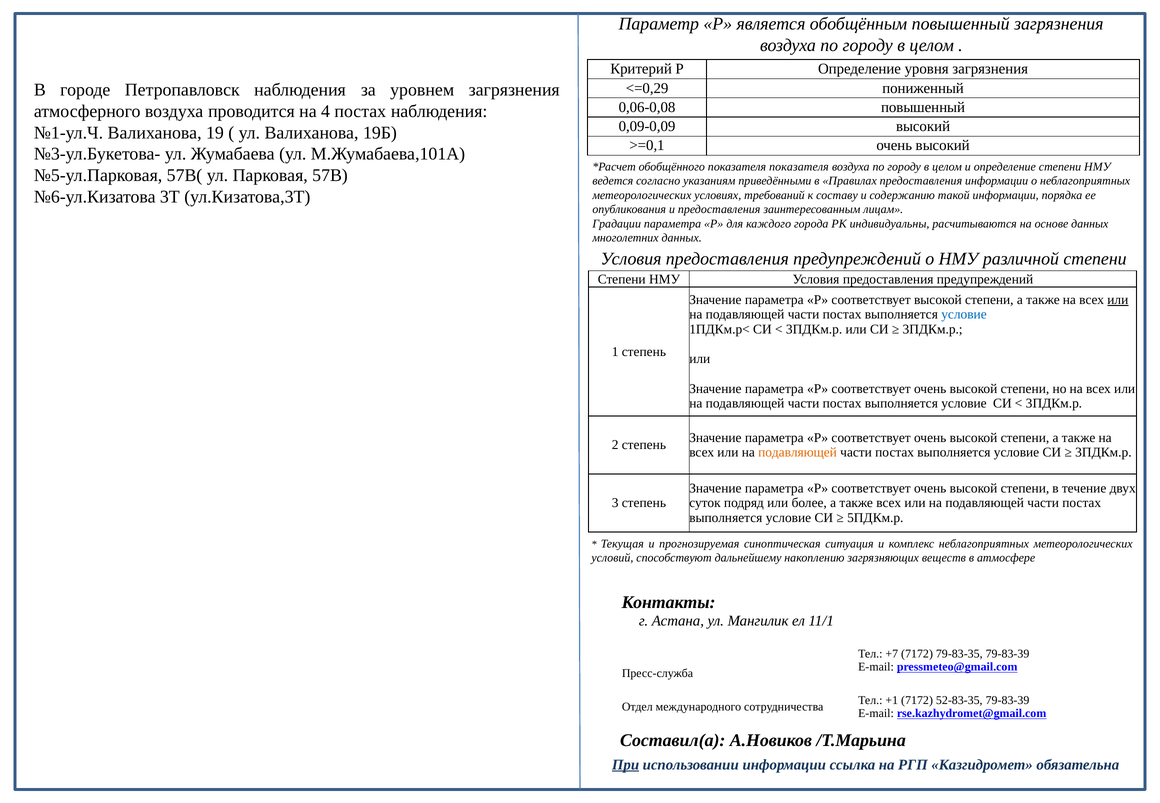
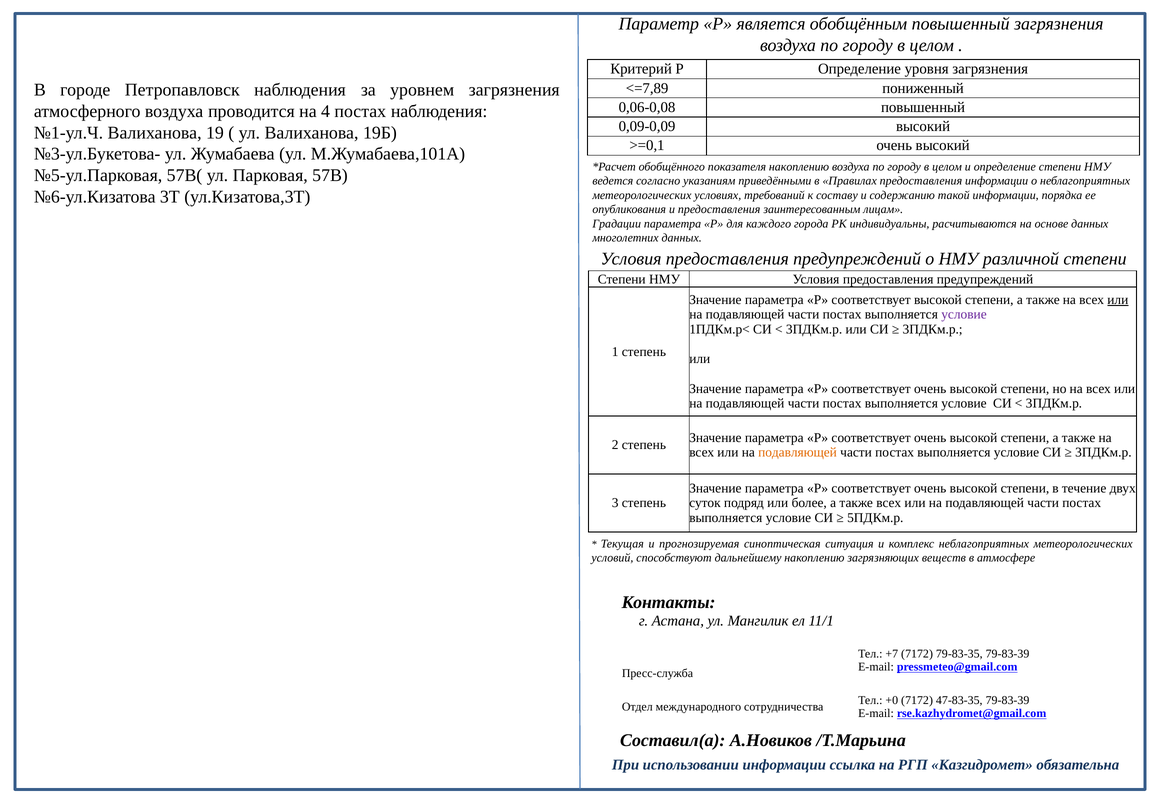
<=0,29: <=0,29 -> <=7,89 (647, 88)
показателя показателя: показателя -> накоплению (799, 167)
условие colour: blue -> purple (964, 315)
+1: +1 -> +0 (892, 700)
52-83-35: 52-83-35 -> 47-83-35 (959, 700)
При underline: present -> none (626, 765)
